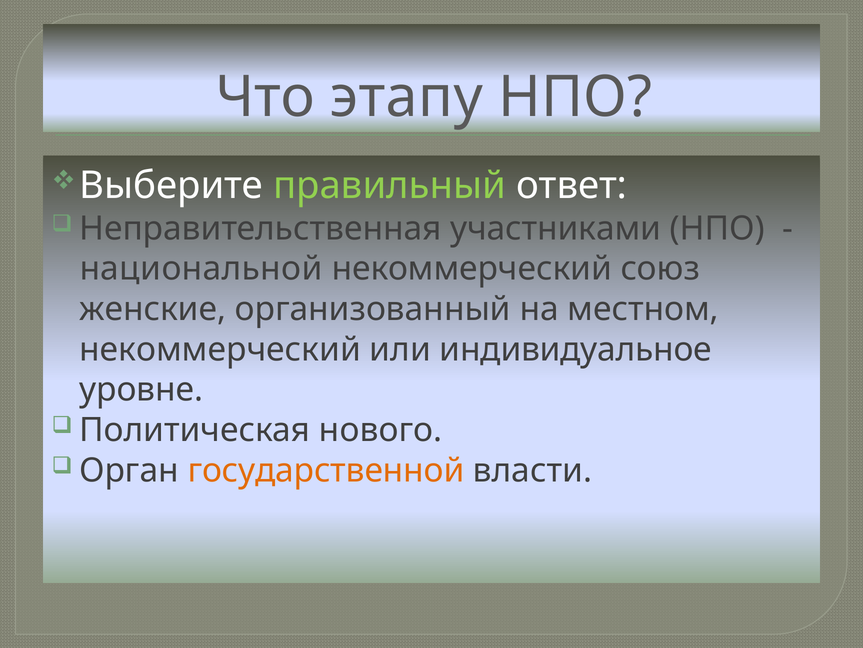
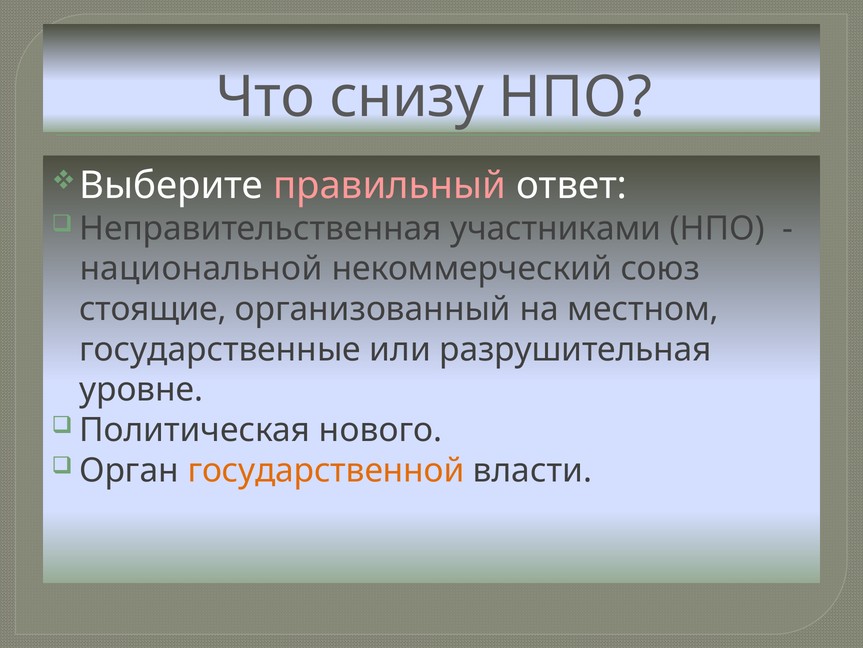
этапу: этапу -> снизу (407, 97)
правильный colour: light green -> pink (390, 185)
женские: женские -> стоящие (153, 309)
некоммерческий: некоммерческий -> государственные (220, 349)
индивидуальное: индивидуальное -> разрушительная (576, 349)
